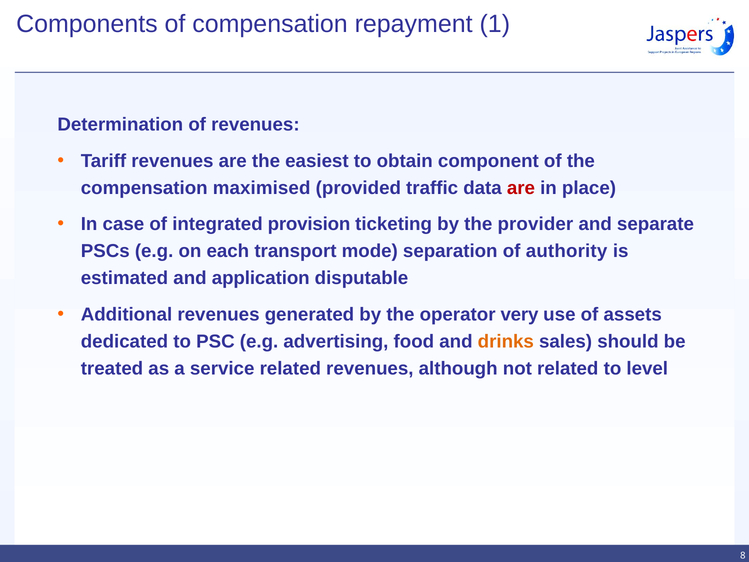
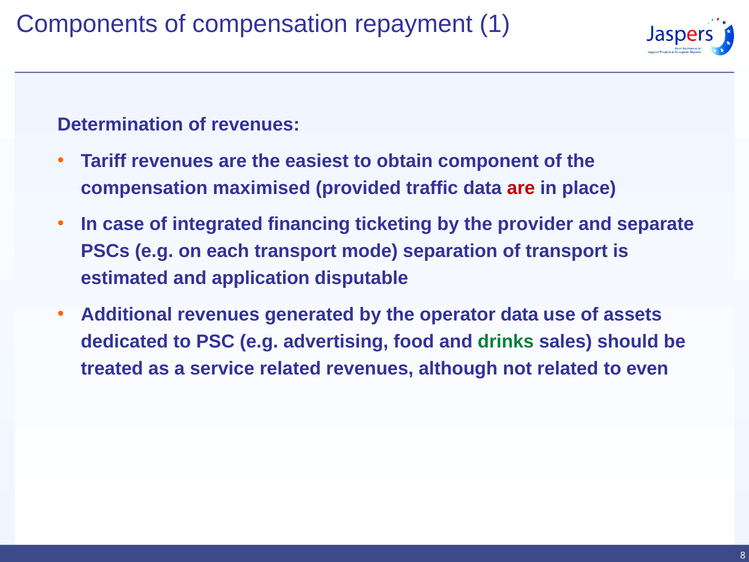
provision: provision -> financing (309, 224)
of authority: authority -> transport (567, 251)
operator very: very -> data (519, 314)
drinks colour: orange -> green (506, 341)
level: level -> even (647, 368)
